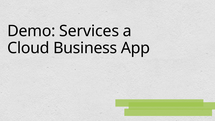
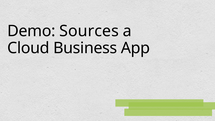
Services: Services -> Sources (89, 31)
